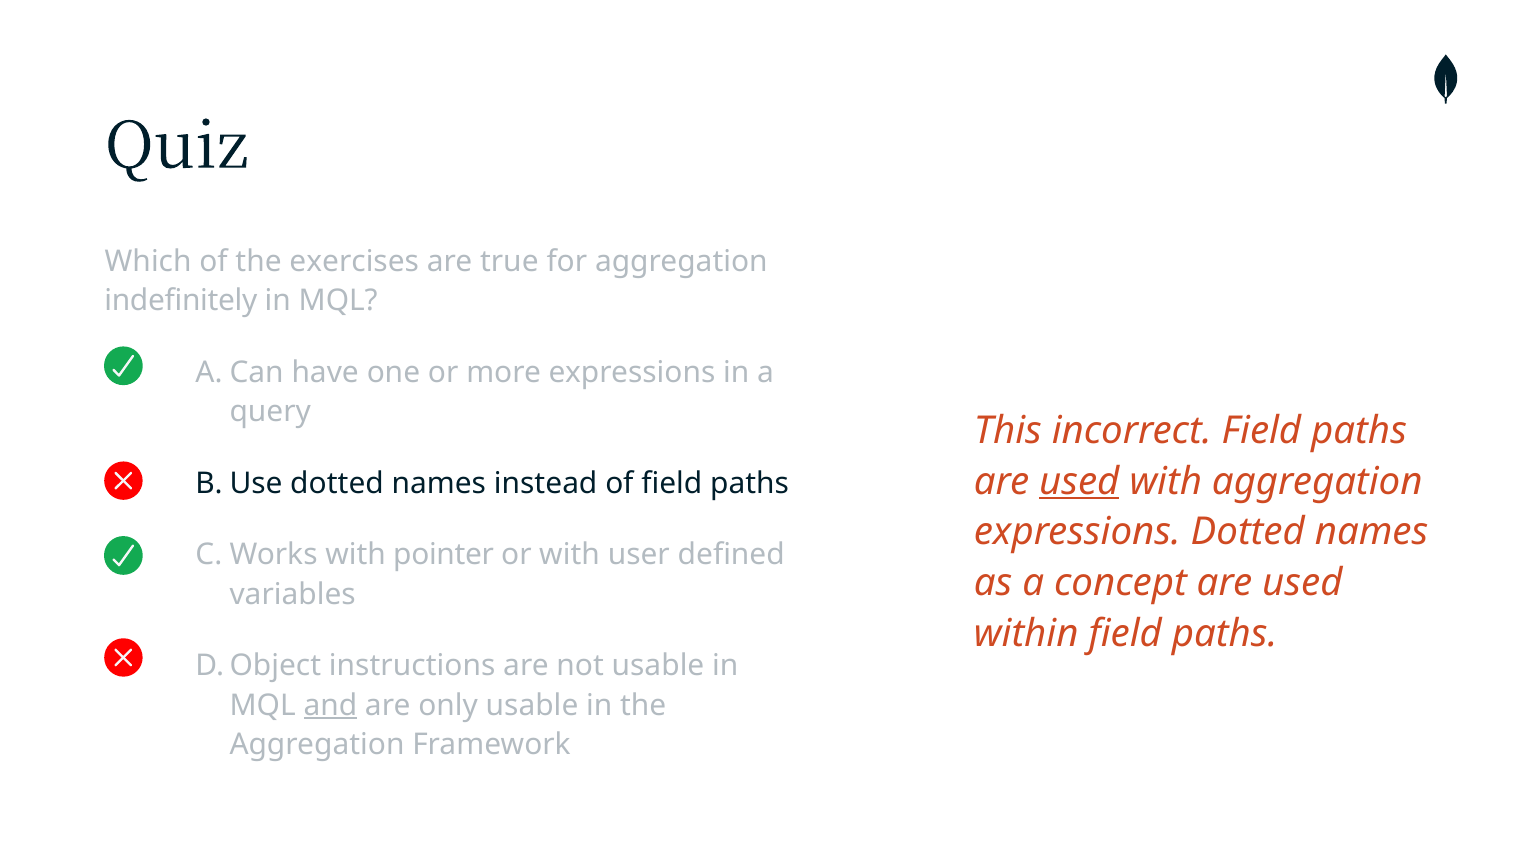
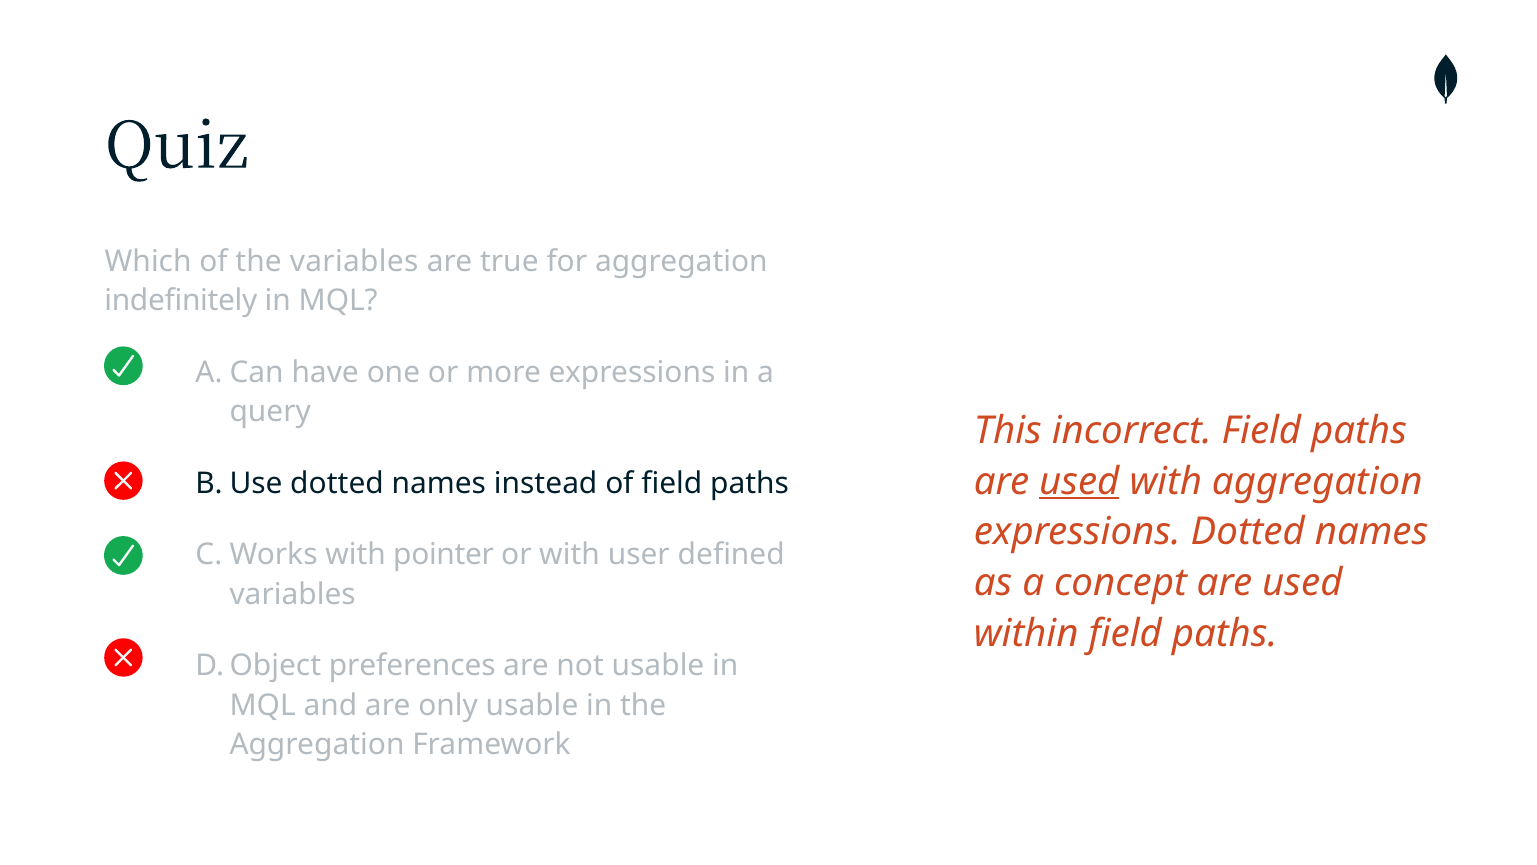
the exercises: exercises -> variables (354, 261)
instructions: instructions -> preferences (412, 666)
and underline: present -> none (330, 705)
